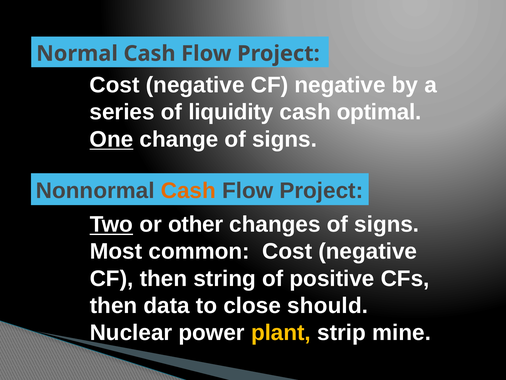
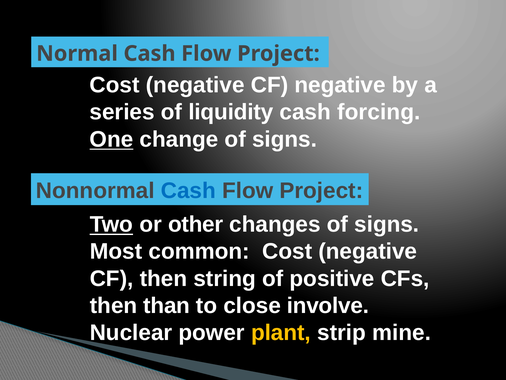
optimal: optimal -> forcing (379, 112)
Cash colour: orange -> blue (188, 190)
data: data -> than (167, 305)
should: should -> involve (328, 305)
